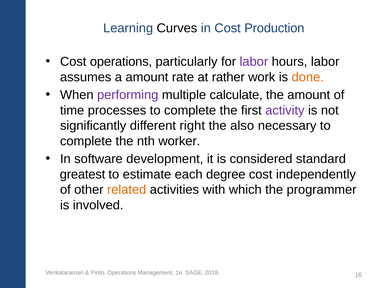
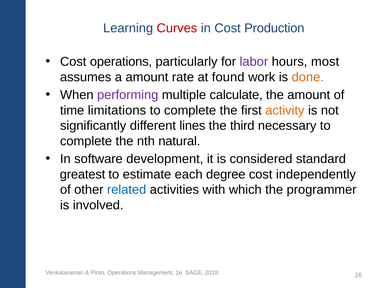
Curves colour: black -> red (177, 28)
hours labor: labor -> most (325, 62)
rather: rather -> found (228, 77)
processes: processes -> limitations (117, 111)
activity colour: purple -> orange (285, 111)
right: right -> lines (192, 126)
also: also -> third (242, 126)
worker: worker -> natural (179, 141)
related colour: orange -> blue (127, 190)
